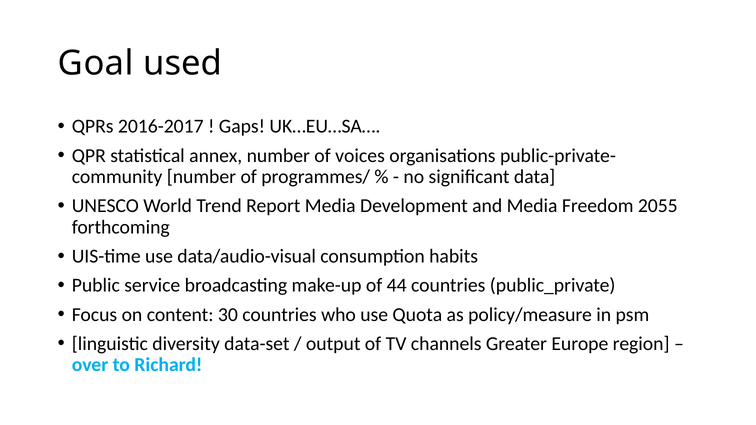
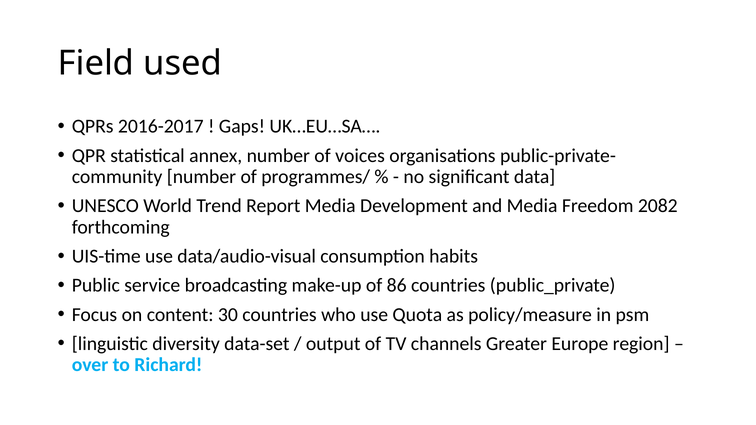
Goal: Goal -> Field (96, 64)
2055: 2055 -> 2082 (658, 206)
44: 44 -> 86 (397, 286)
